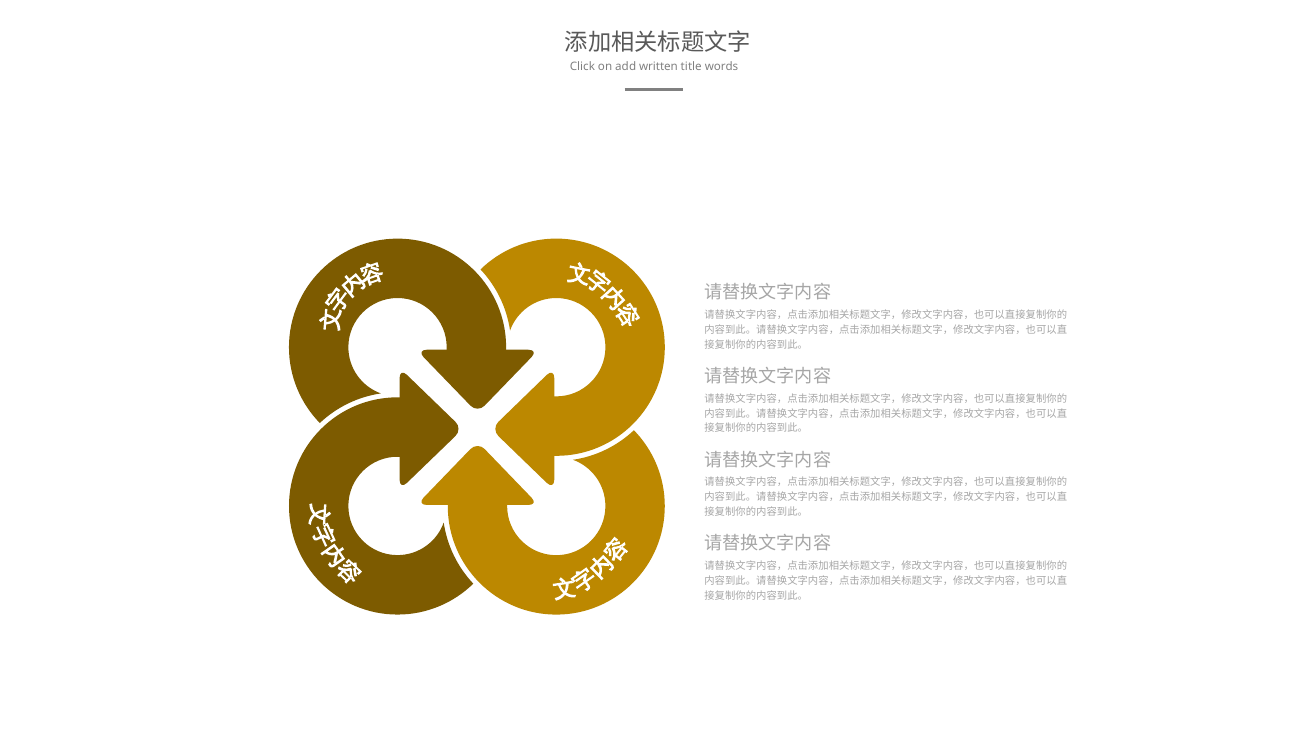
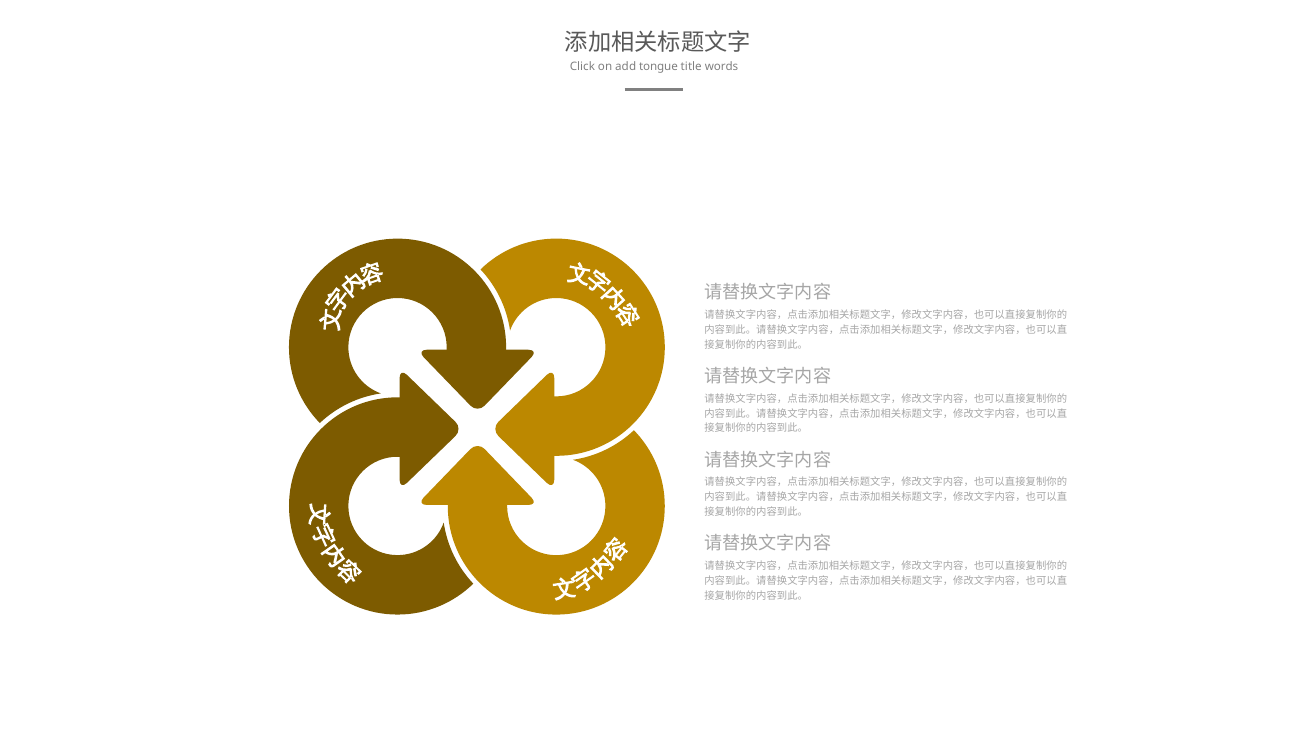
written: written -> tongue (658, 67)
